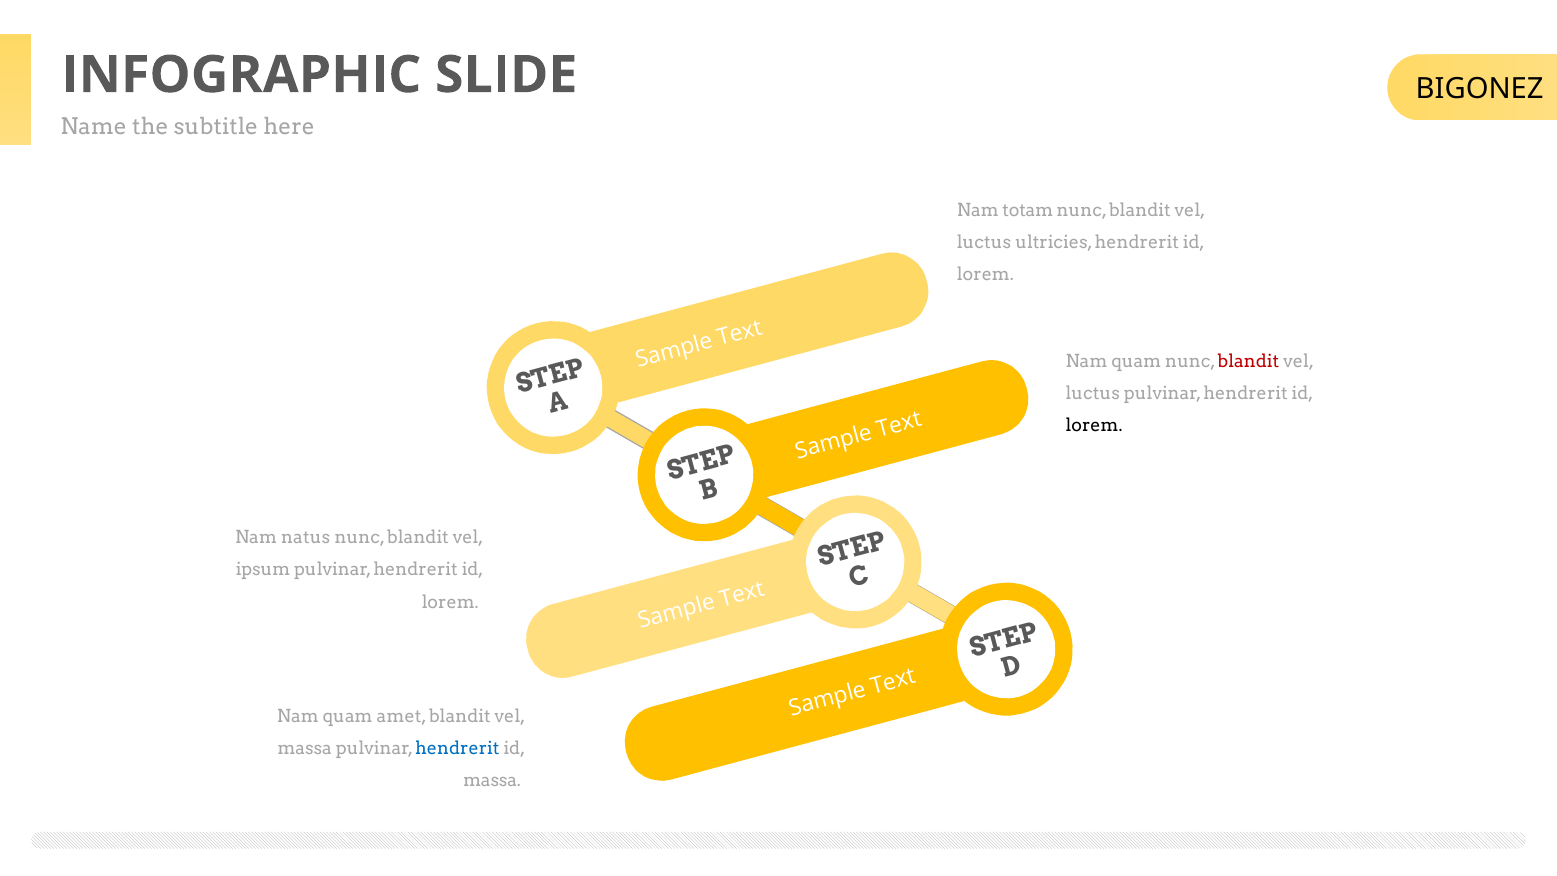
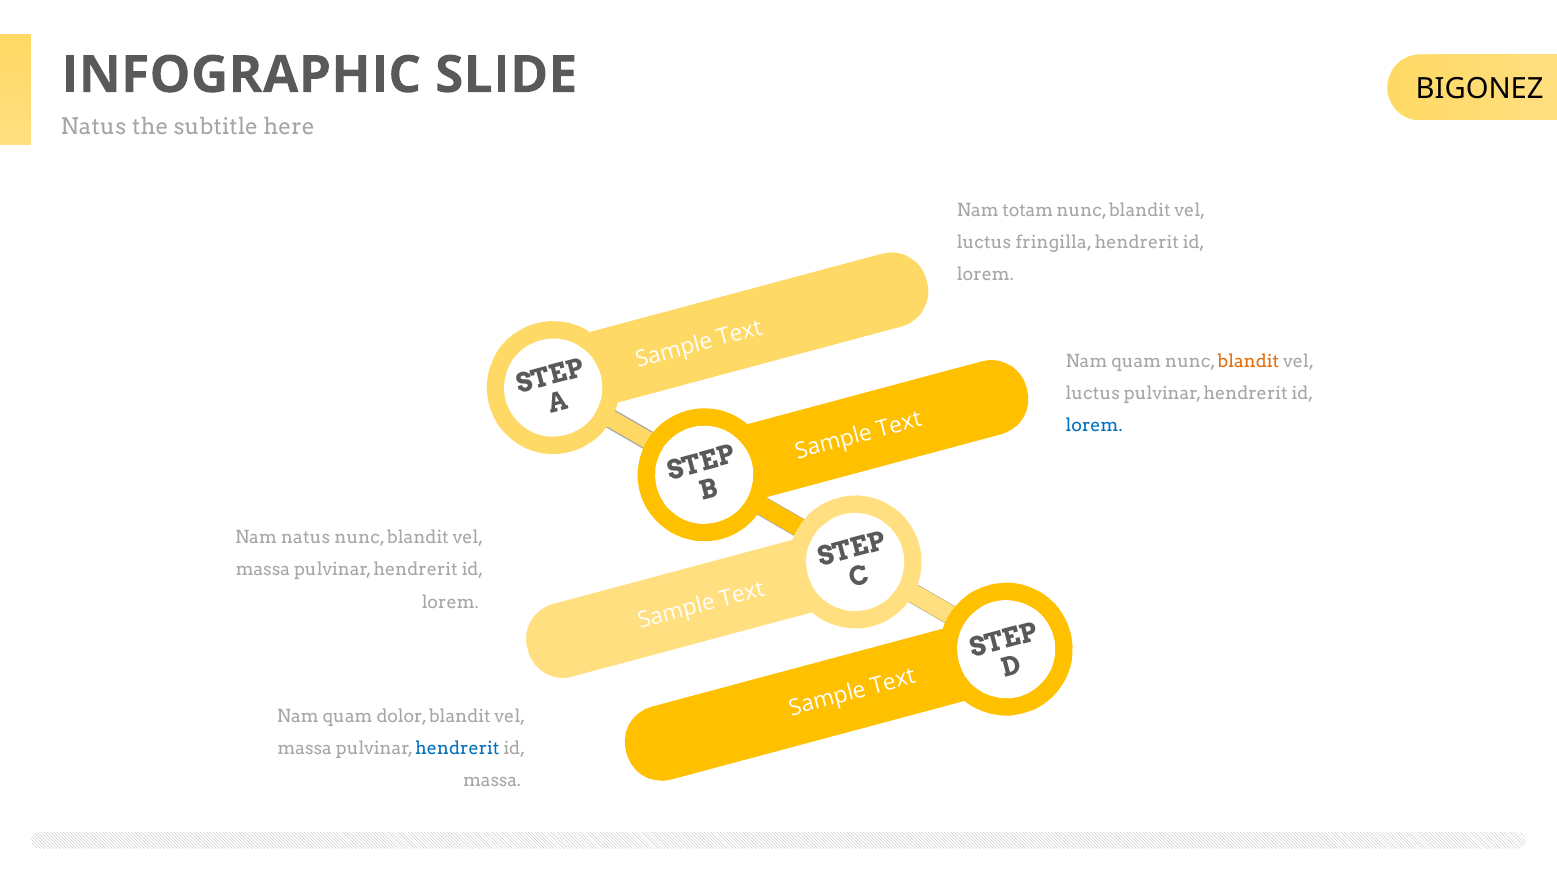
Name: Name -> Natus (94, 127)
ultricies: ultricies -> fringilla (1054, 243)
blandit colour: red -> orange (1248, 361)
lorem colour: black -> blue (1094, 425)
ipsum: ipsum -> massa (263, 570)
amet: amet -> dolor (402, 716)
